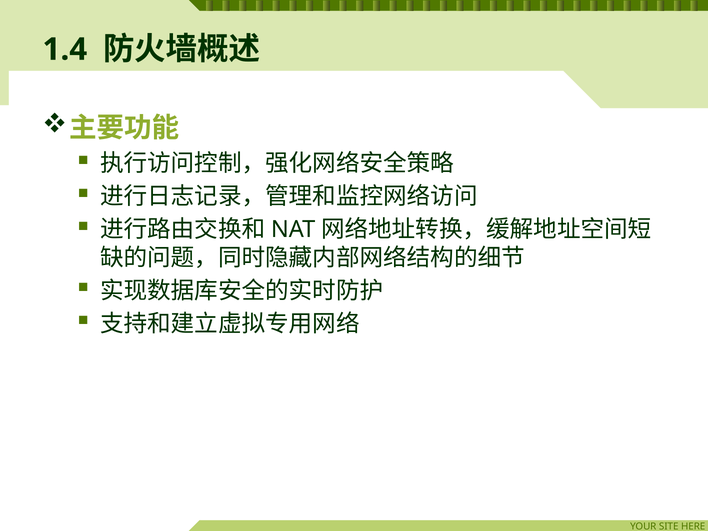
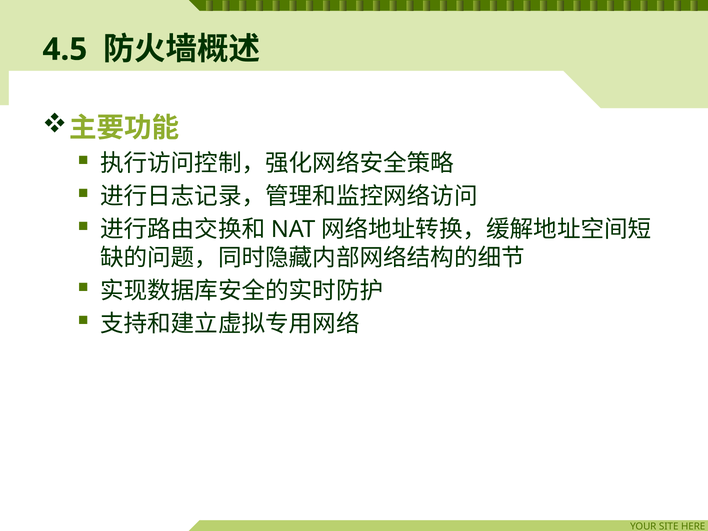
1.4: 1.4 -> 4.5 (65, 49)
